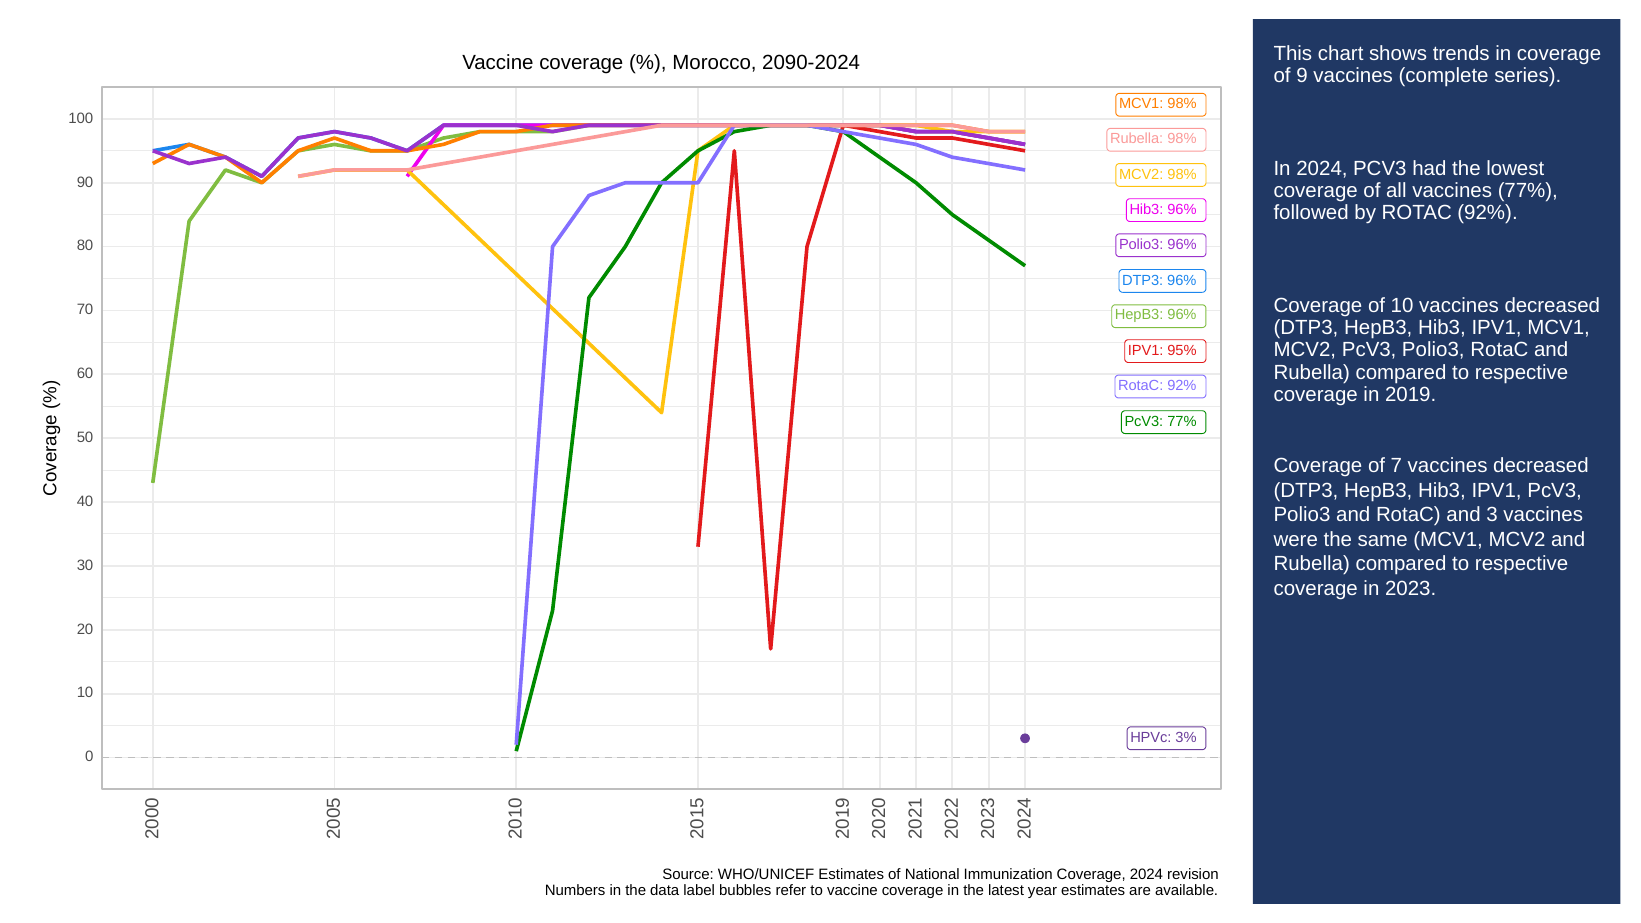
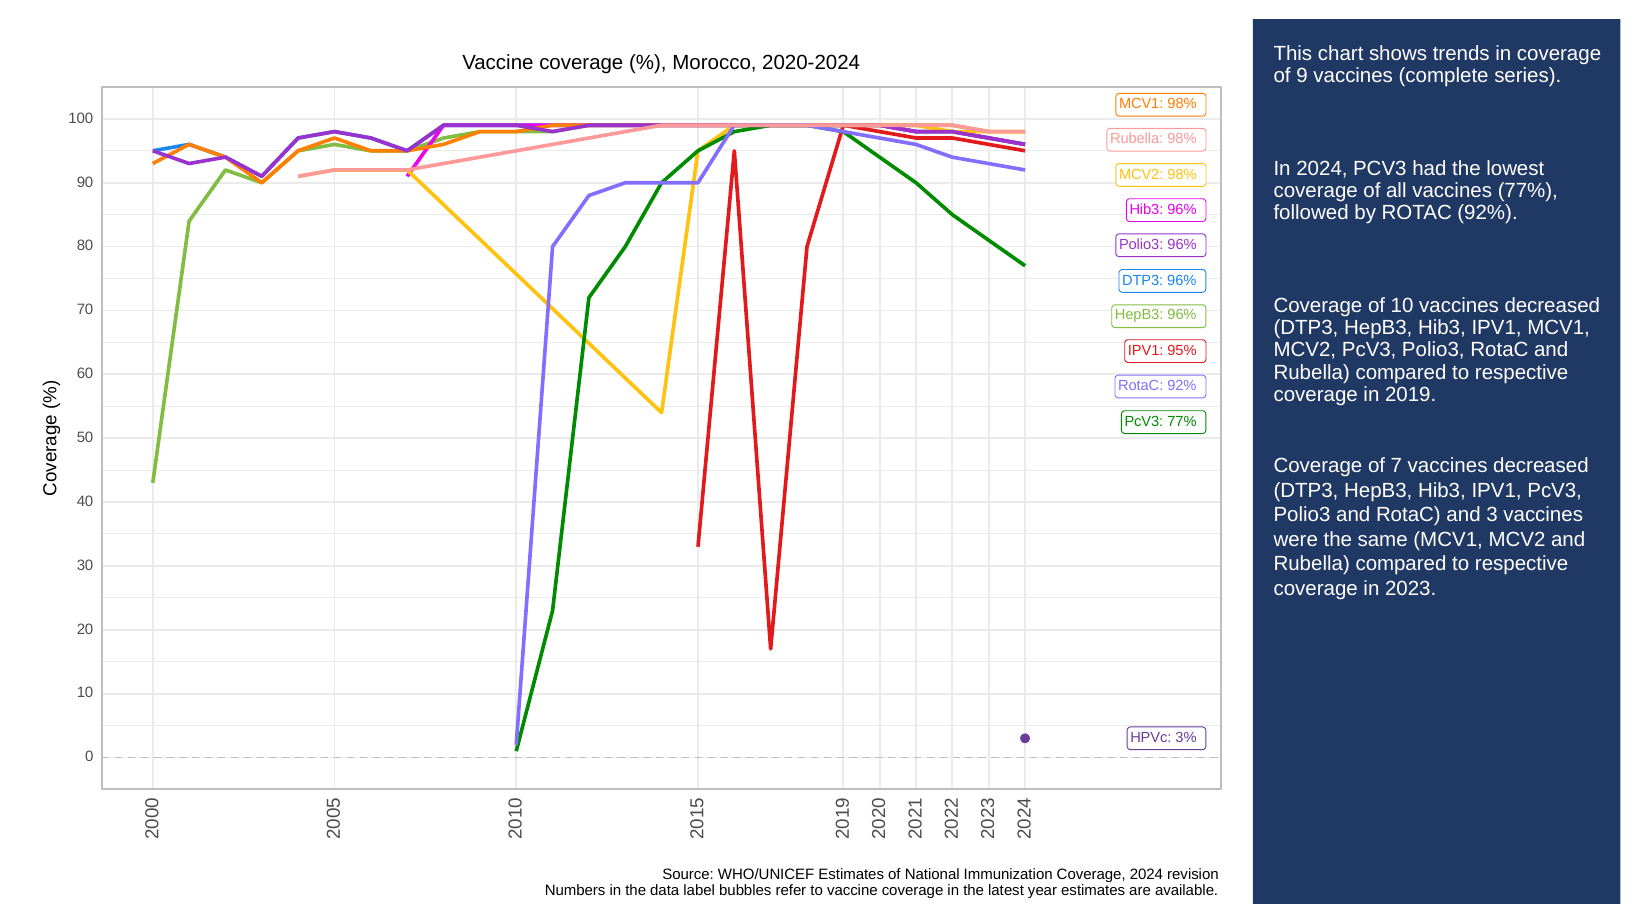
2090-2024: 2090-2024 -> 2020-2024 (811, 63)
